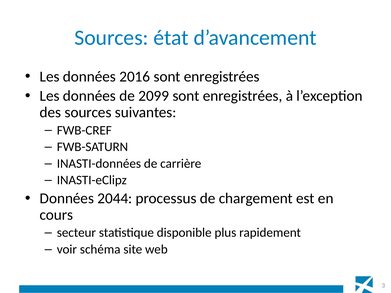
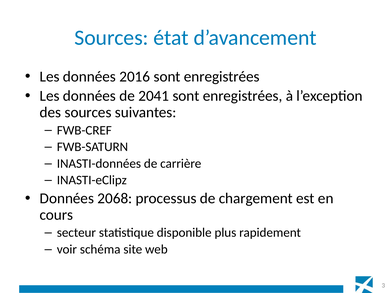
2099: 2099 -> 2041 (154, 96)
2044: 2044 -> 2068 (115, 199)
